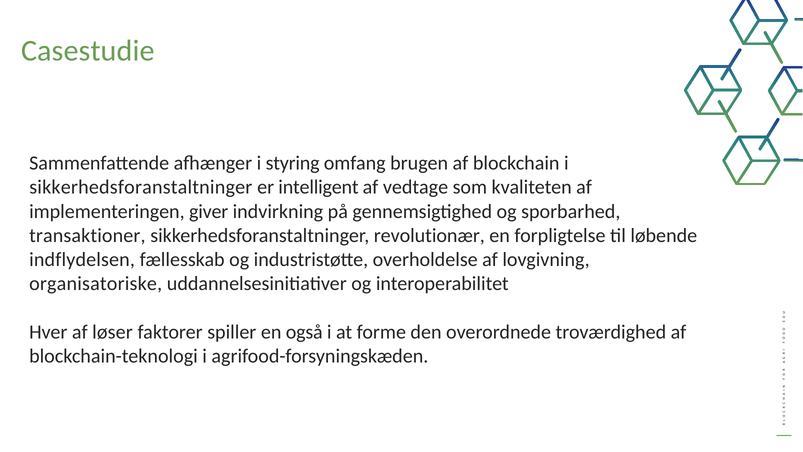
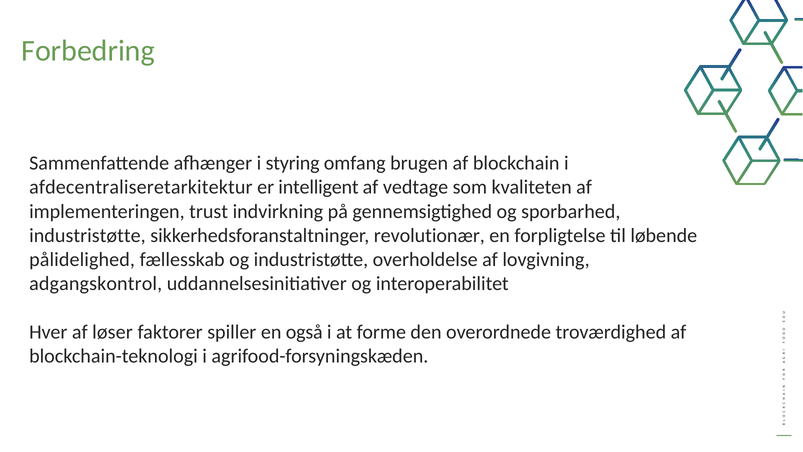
Casestudie: Casestudie -> Forbedring (88, 51)
sikkerhedsforanstaltninger: sikkerhedsforanstaltninger -> afdecentraliseretarkitektur (141, 187)
giver: giver -> trust (209, 211)
transaktioner: transaktioner -> industristøtte (87, 235)
indflydelsen: indflydelsen -> pålidelighed (82, 259)
organisatoriske: organisatoriske -> adgangskontrol (96, 284)
